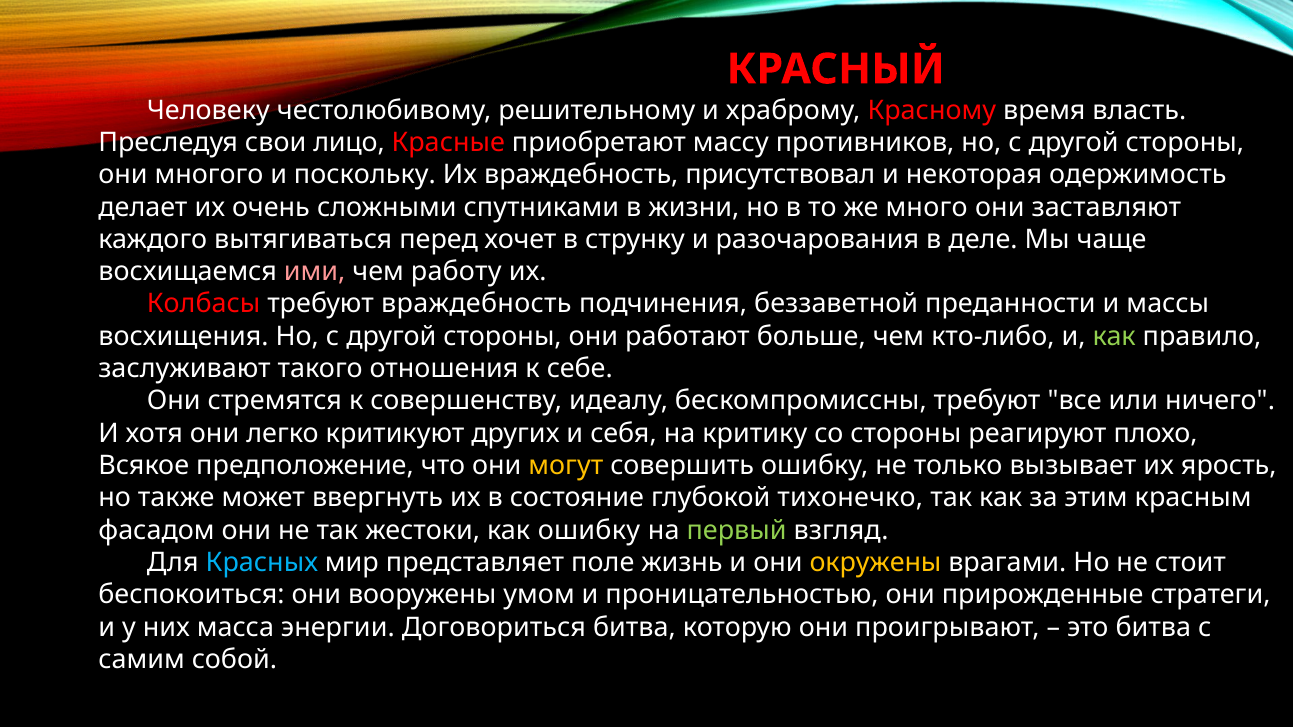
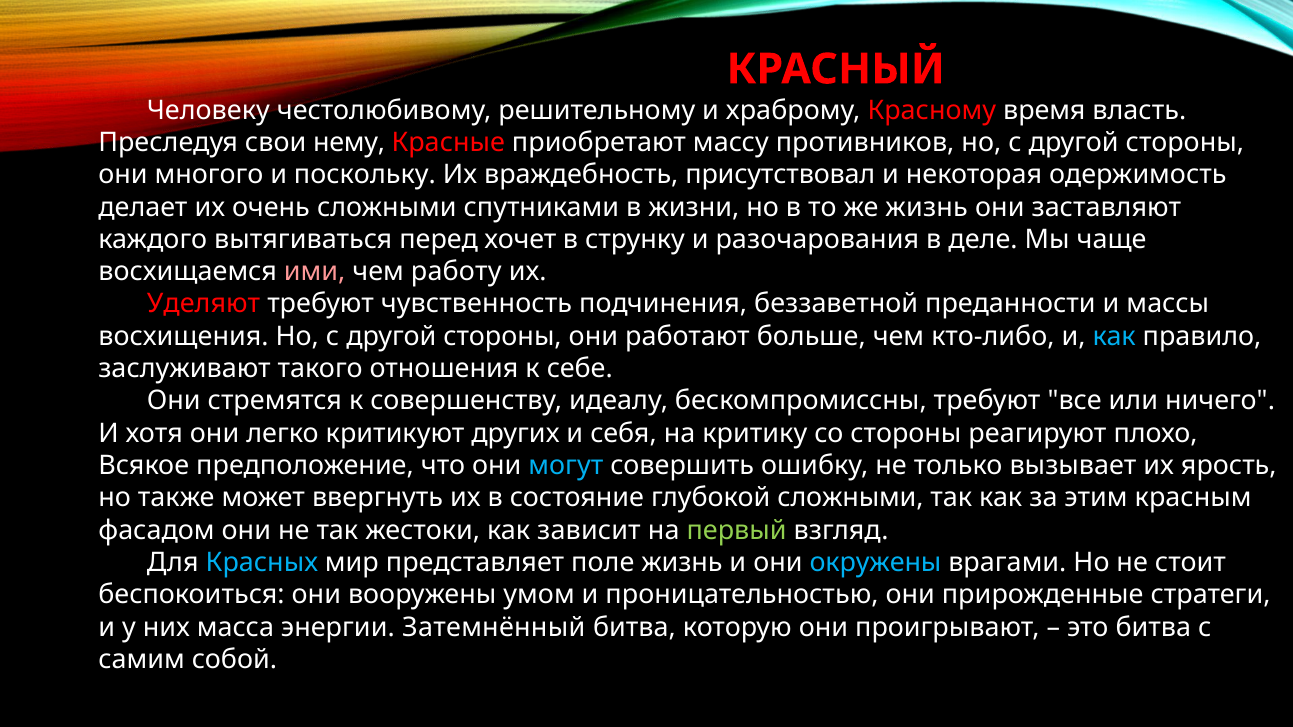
лицо: лицо -> нему (349, 143)
же много: много -> жизнь (927, 207)
Колбасы: Колбасы -> Уделяют (204, 304)
требуют враждебность: враждебность -> чувственность (477, 304)
как colour: light green -> light blue (1114, 337)
могут colour: yellow -> light blue (566, 466)
глубокой тихонечко: тихонечко -> сложными (850, 498)
как ошибку: ошибку -> зависит (589, 531)
окружены colour: yellow -> light blue (876, 563)
Договориться: Договориться -> Затемнённый (494, 628)
